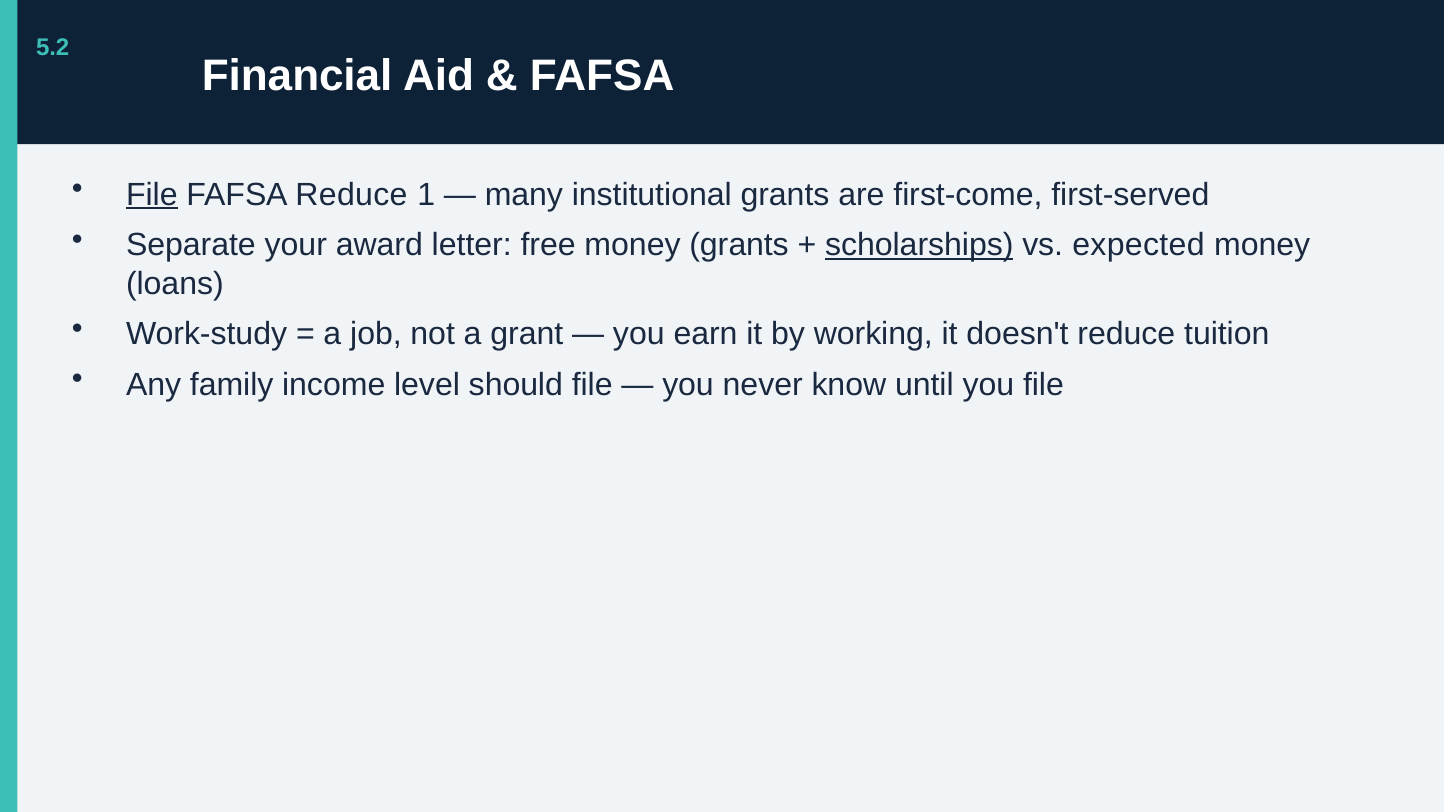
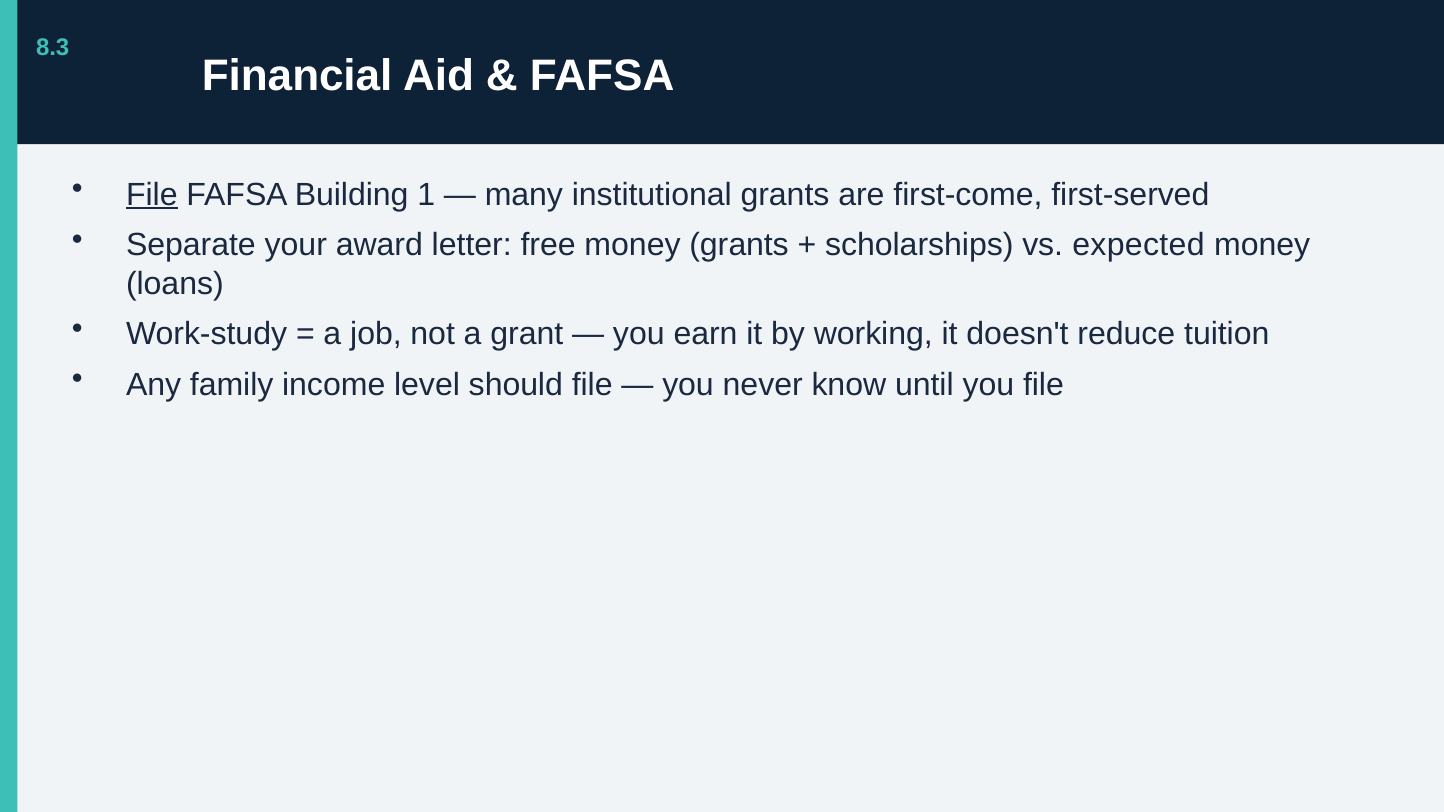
5.2: 5.2 -> 8.3 (53, 48)
FAFSA Reduce: Reduce -> Building (352, 195)
scholarships underline: present -> none (919, 245)
